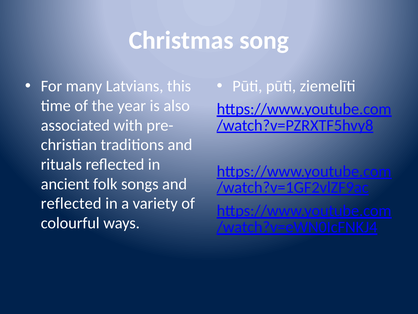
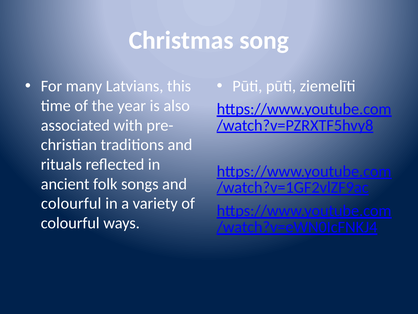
reflected: reflected -> colourful (71, 203)
